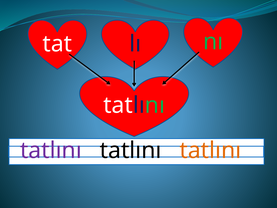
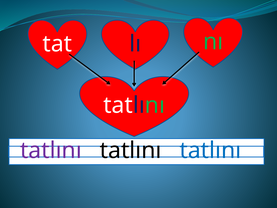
tatlını colour: orange -> blue (210, 150)
